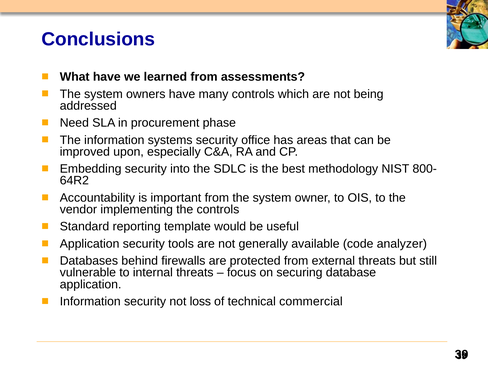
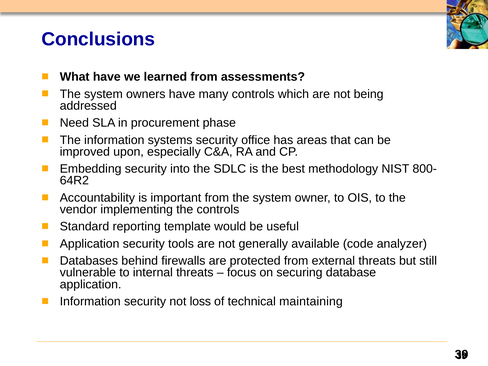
commercial: commercial -> maintaining (311, 301)
